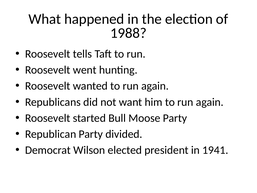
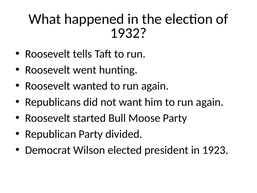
1988: 1988 -> 1932 (128, 33)
1941: 1941 -> 1923 (215, 150)
